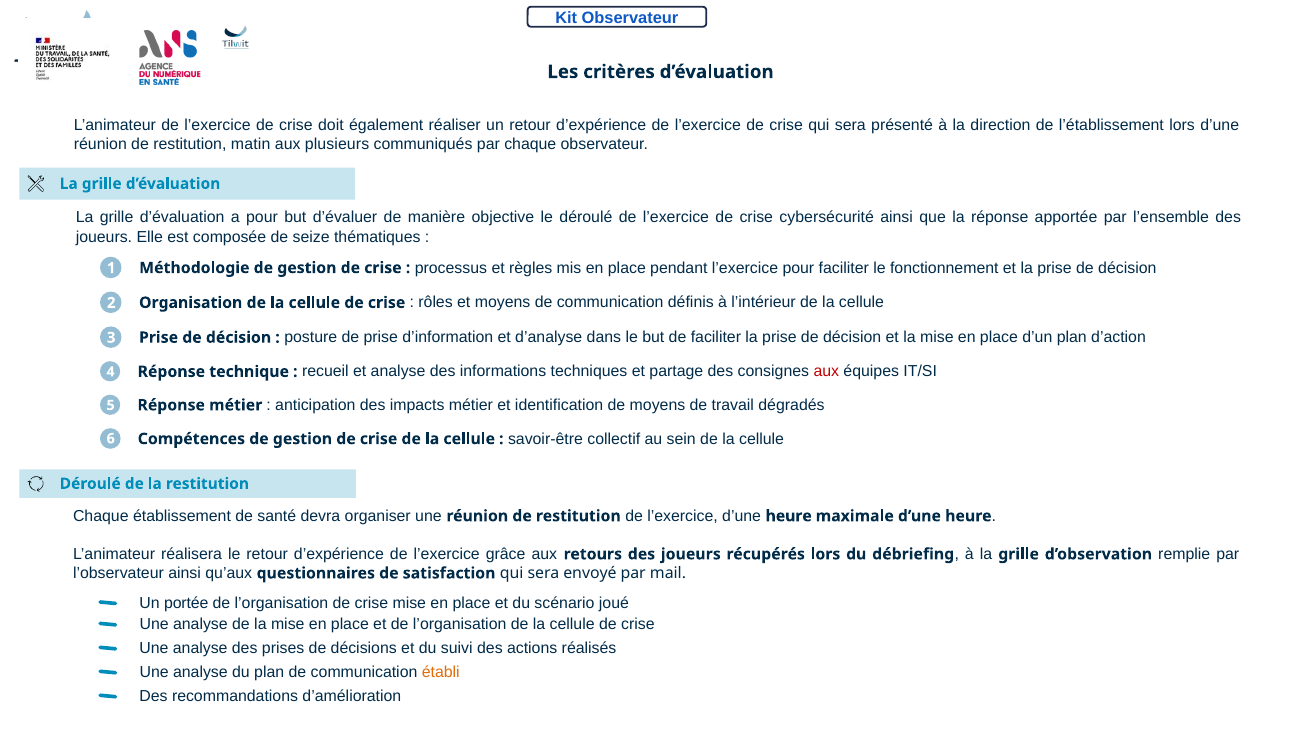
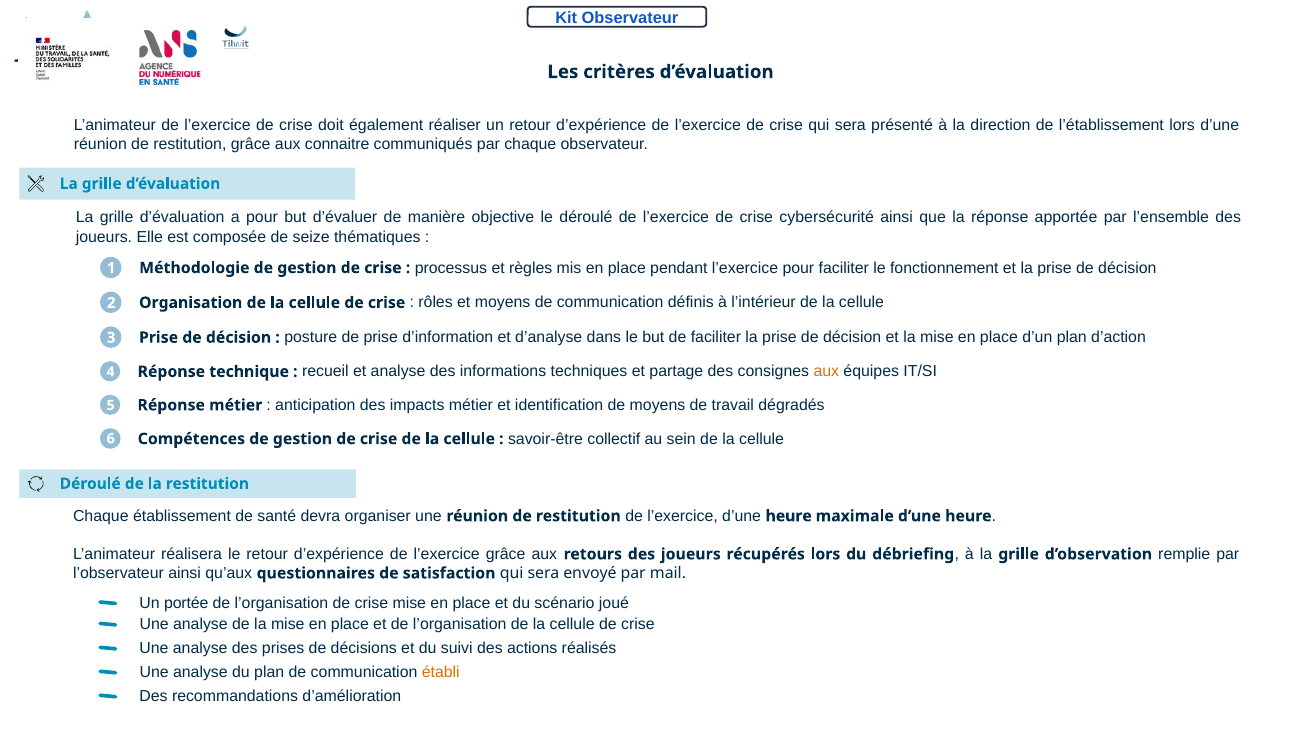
restitution matin: matin -> grâce (251, 144)
plusieurs: plusieurs -> connaitre (337, 144)
aux colour: red -> orange (826, 372)
